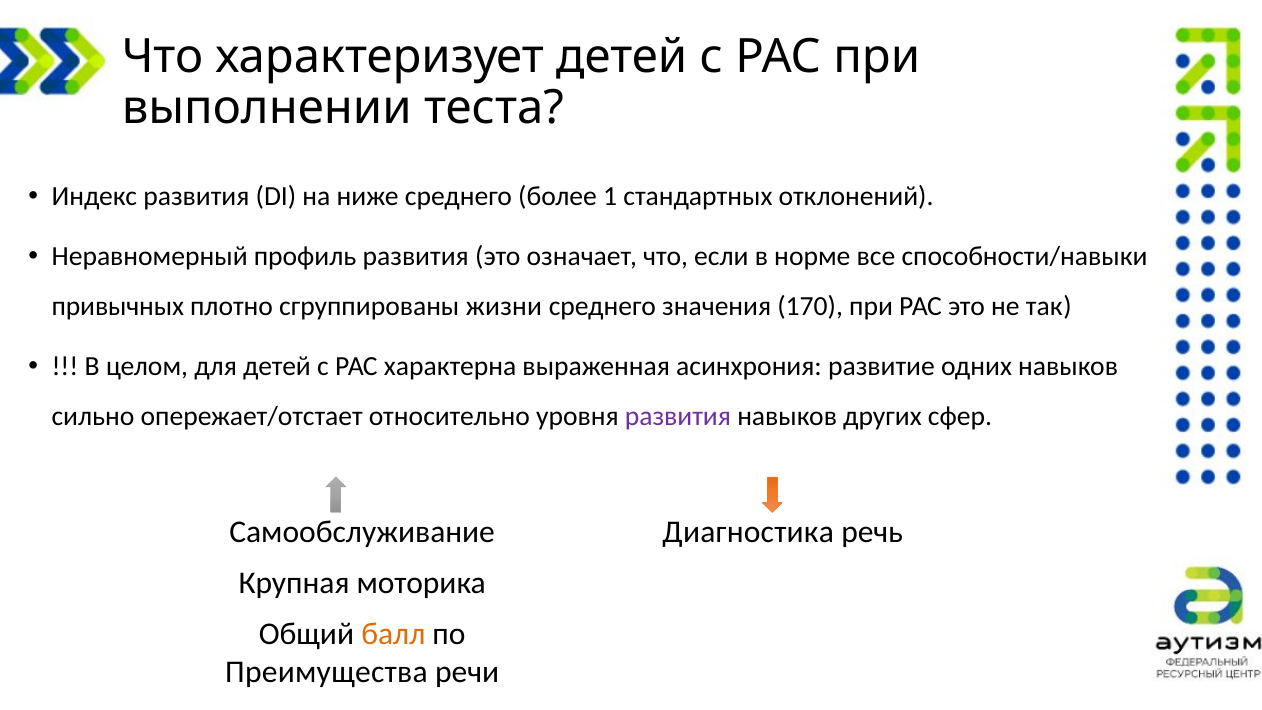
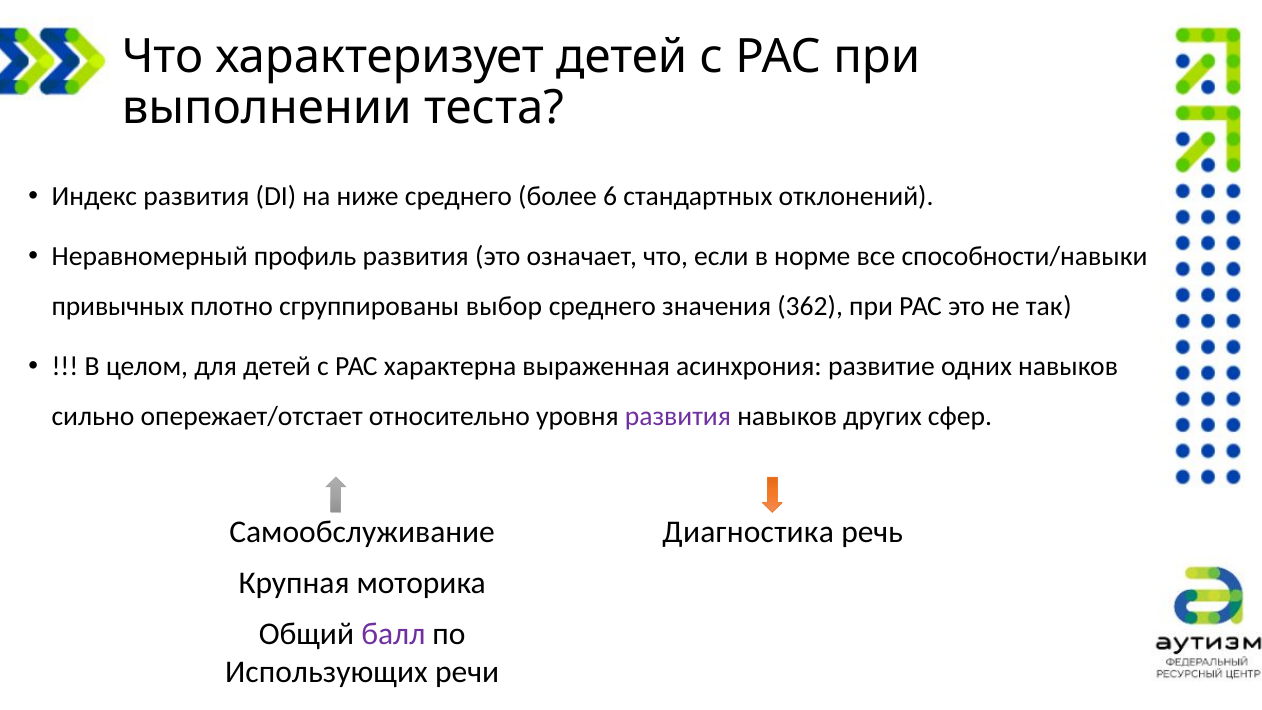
1: 1 -> 6 (610, 197)
жизни: жизни -> выбор (504, 306)
170: 170 -> 362 (810, 306)
балл colour: orange -> purple (393, 634)
Преимущества: Преимущества -> Использующих (327, 672)
